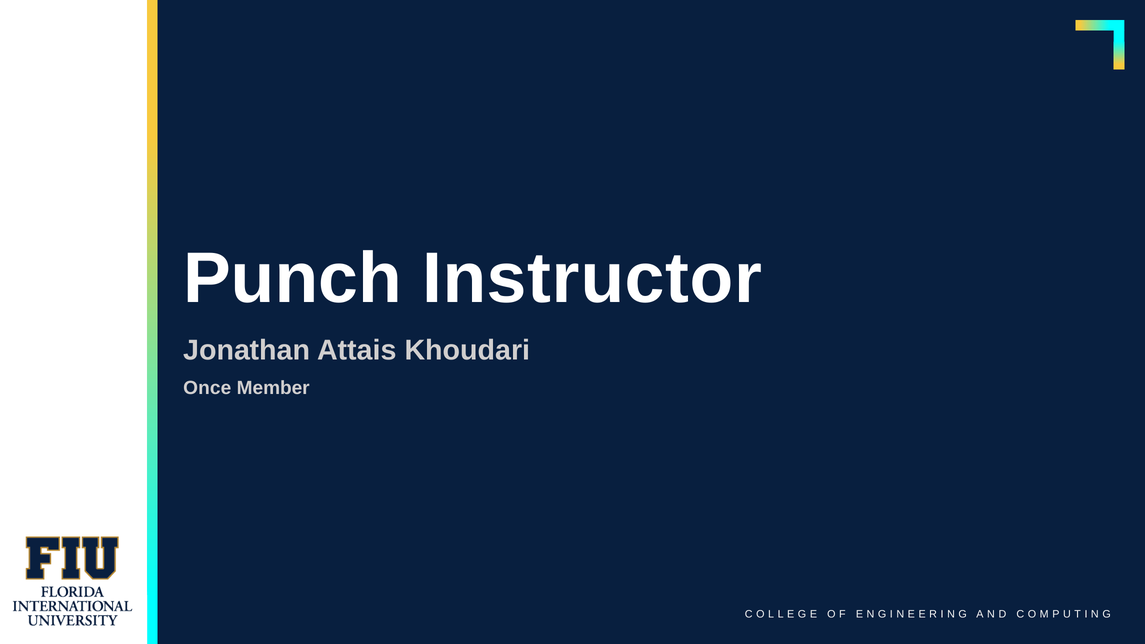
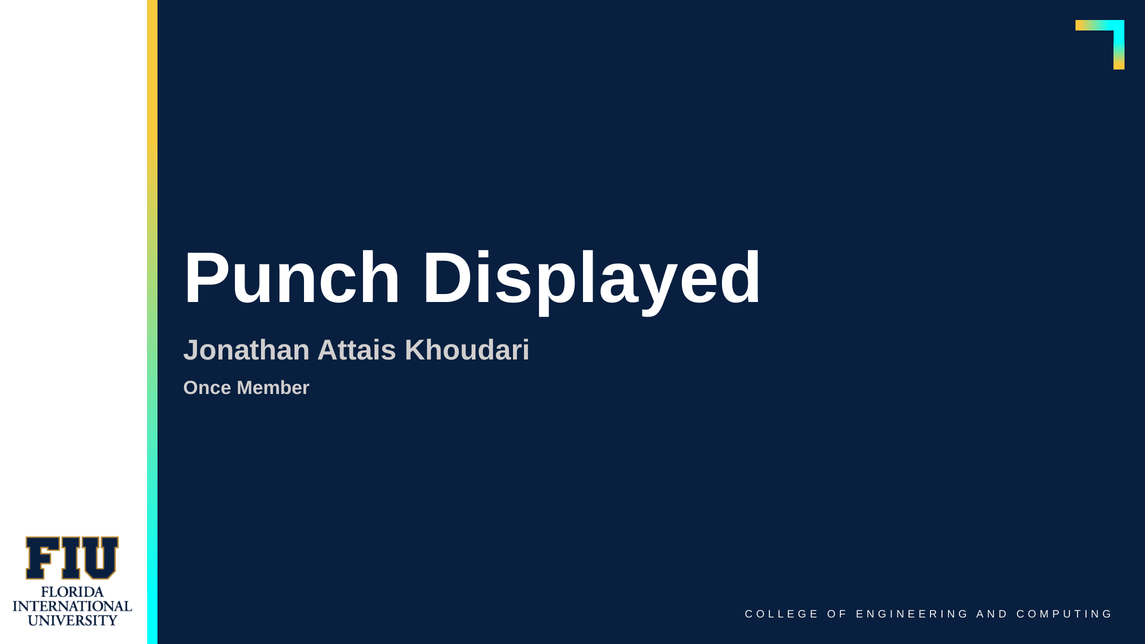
Instructor: Instructor -> Displayed (592, 279)
